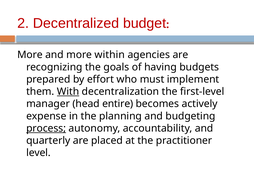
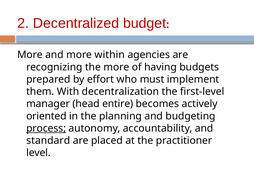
the goals: goals -> more (116, 67)
With underline: present -> none (68, 92)
expense: expense -> oriented (46, 116)
quarterly: quarterly -> standard (48, 141)
